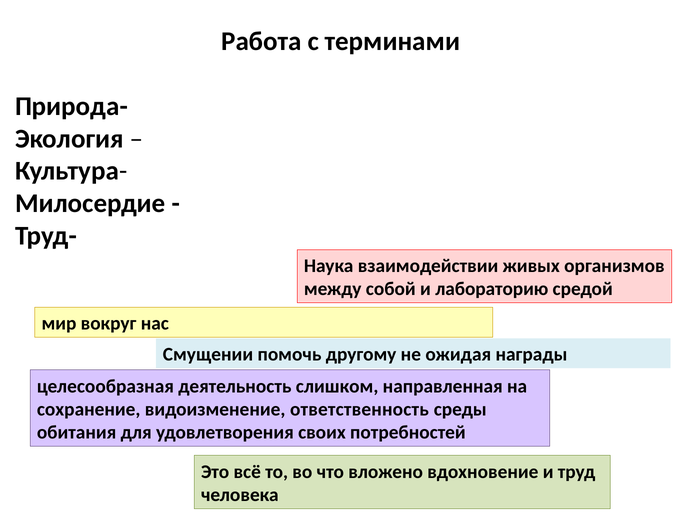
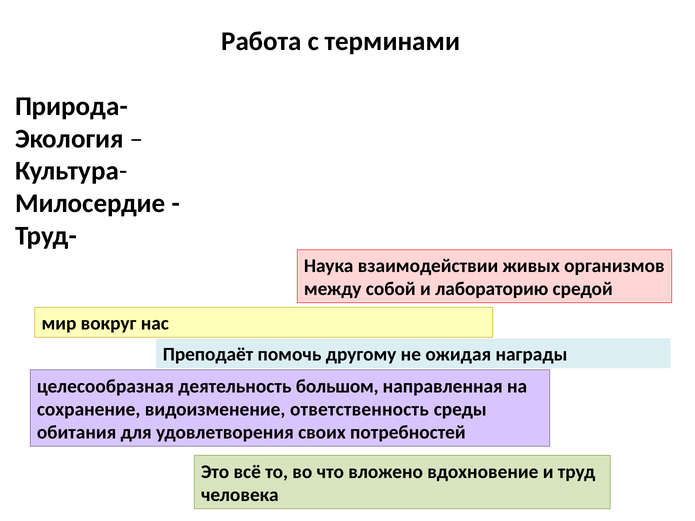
Смущении: Смущении -> Преподаёт (208, 355)
слишком: слишком -> большом (337, 386)
